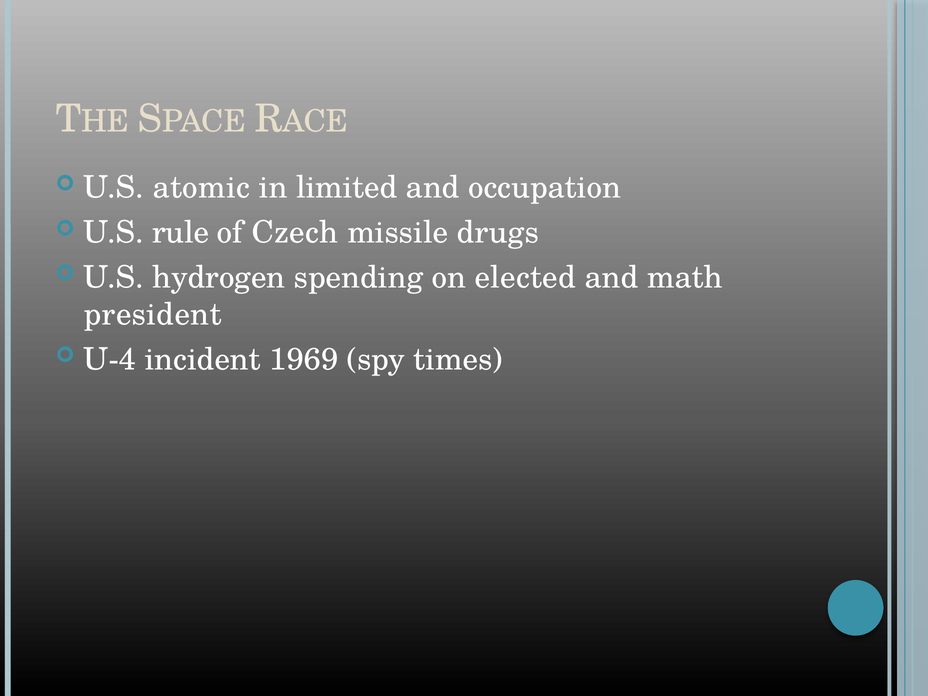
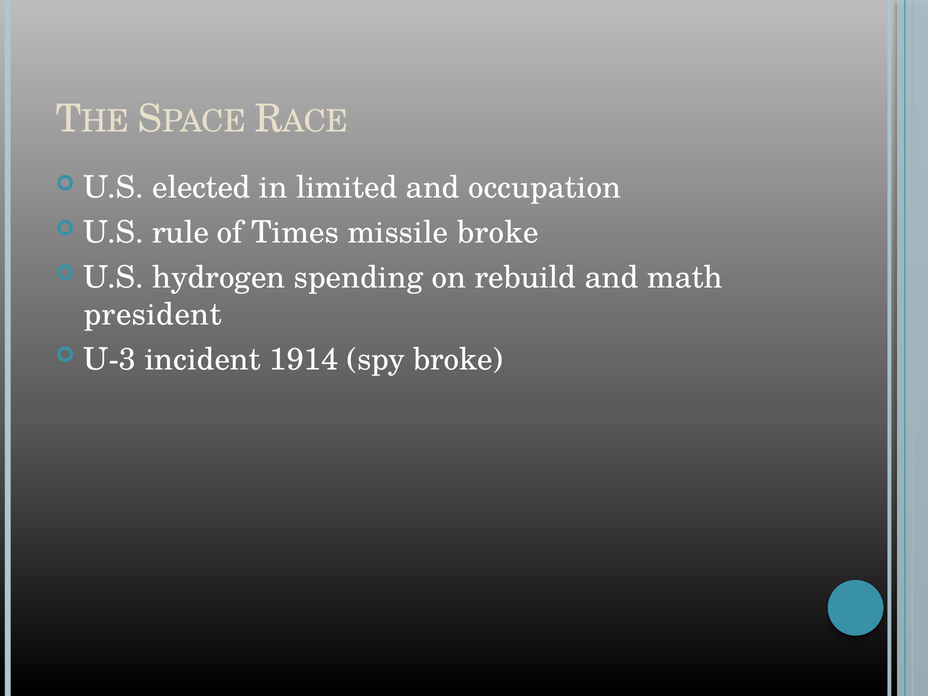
atomic: atomic -> elected (201, 188)
Czech: Czech -> Times (295, 233)
missile drugs: drugs -> broke (498, 233)
elected: elected -> rebuild (525, 277)
U-4: U-4 -> U-3 (110, 359)
1969: 1969 -> 1914 (304, 359)
spy times: times -> broke (458, 359)
